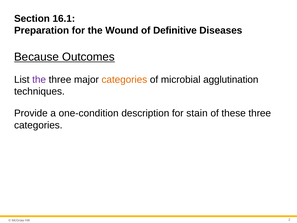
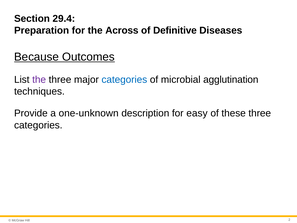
16.1: 16.1 -> 29.4 (64, 19)
Wound: Wound -> Across (122, 30)
categories colour: orange -> blue (124, 79)
one-condition: one-condition -> one-unknown (89, 113)
stain: stain -> easy (197, 113)
